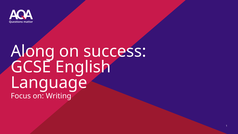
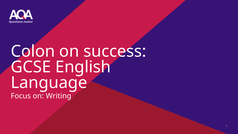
Along: Along -> Colon (33, 51)
